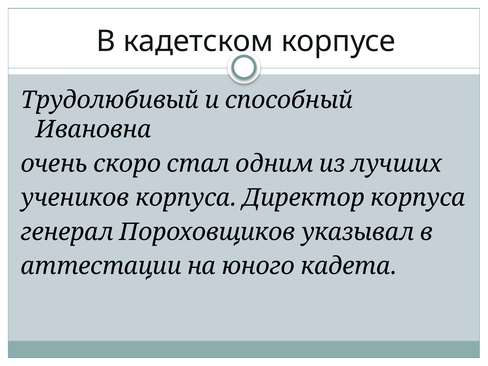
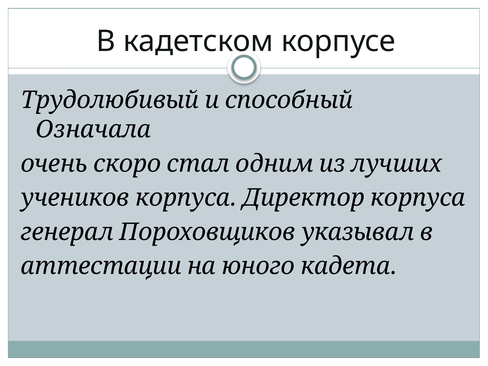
Ивановна: Ивановна -> Означала (93, 130)
